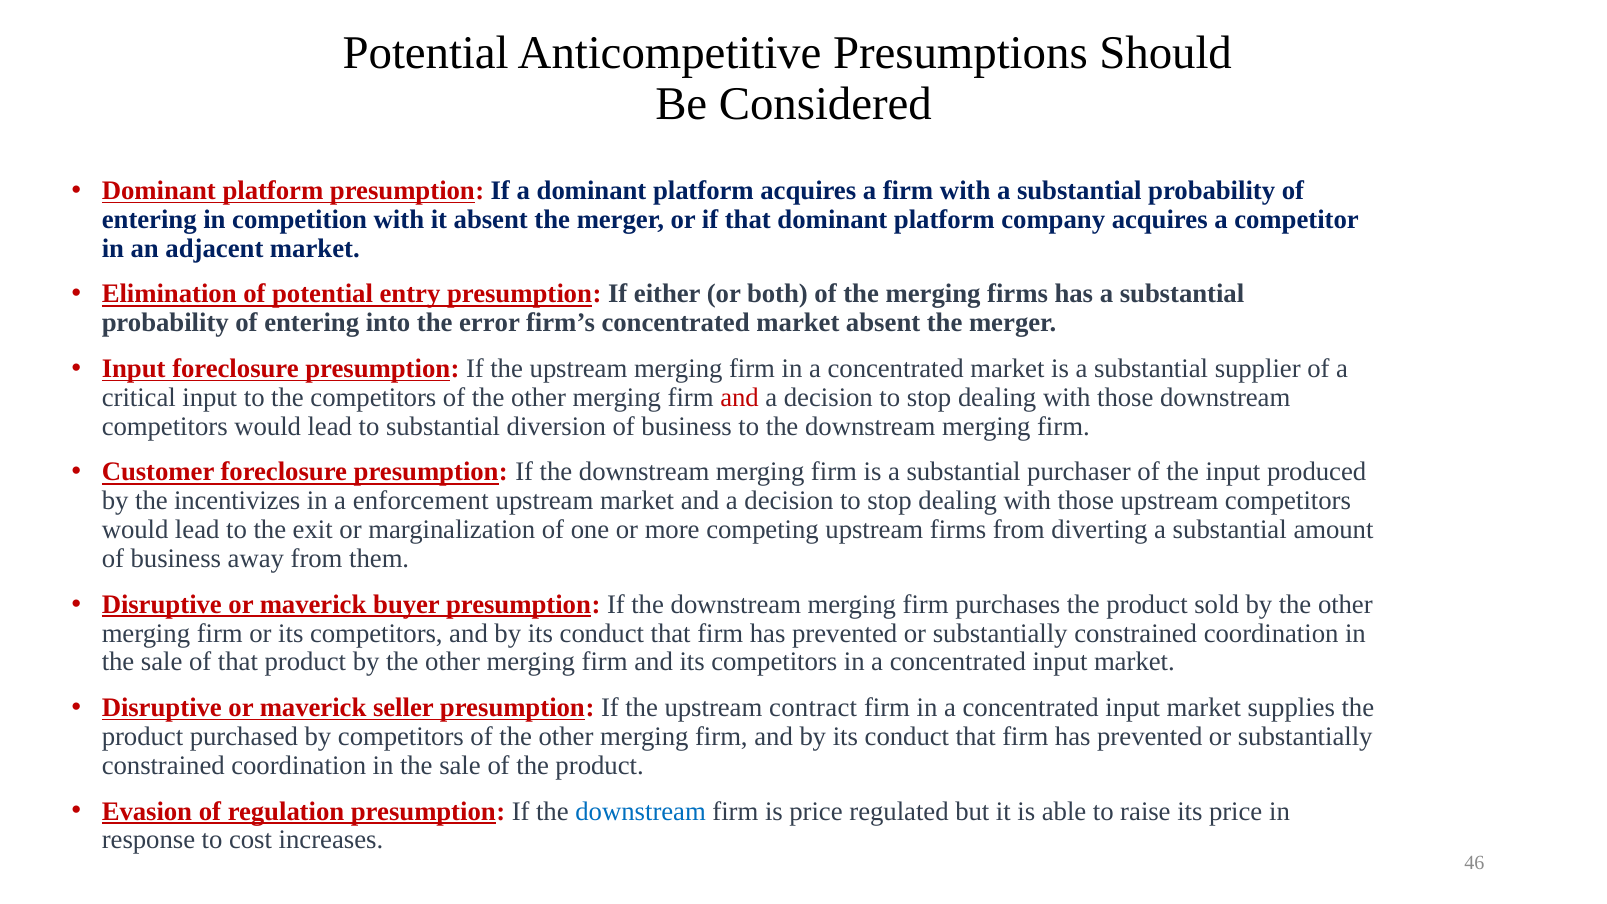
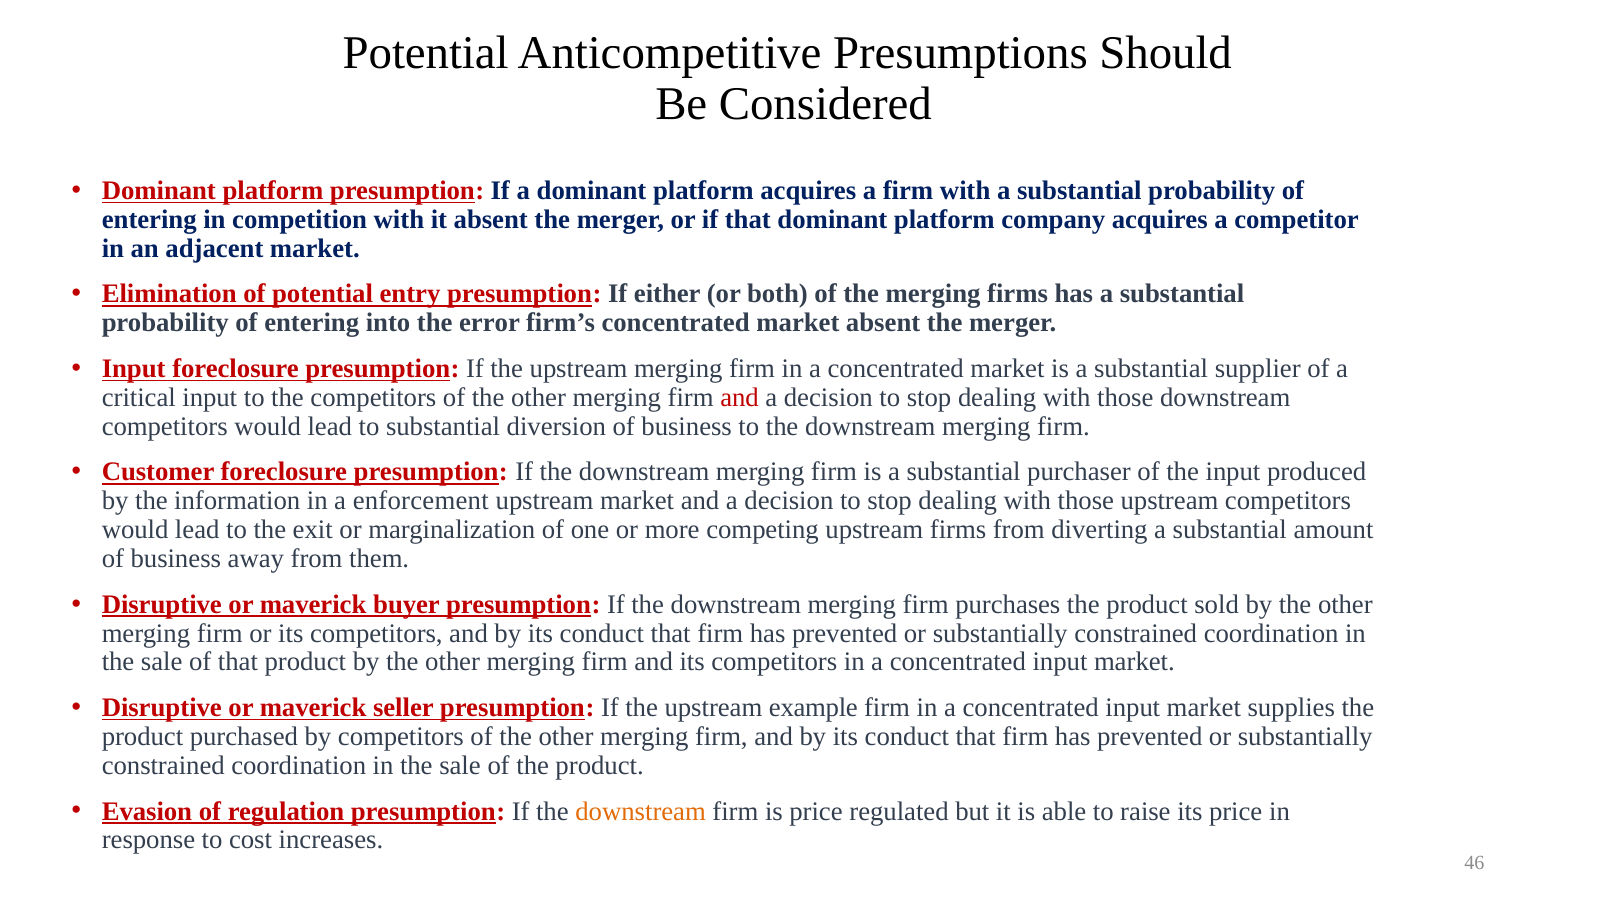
incentivizes: incentivizes -> information (237, 501)
contract: contract -> example (813, 708)
downstream colour: blue -> orange (641, 811)
